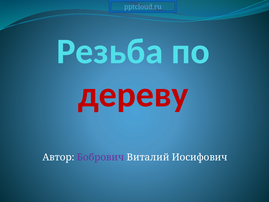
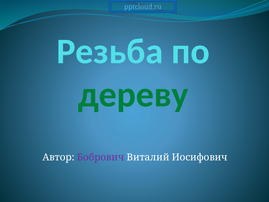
дереву colour: red -> green (133, 94)
